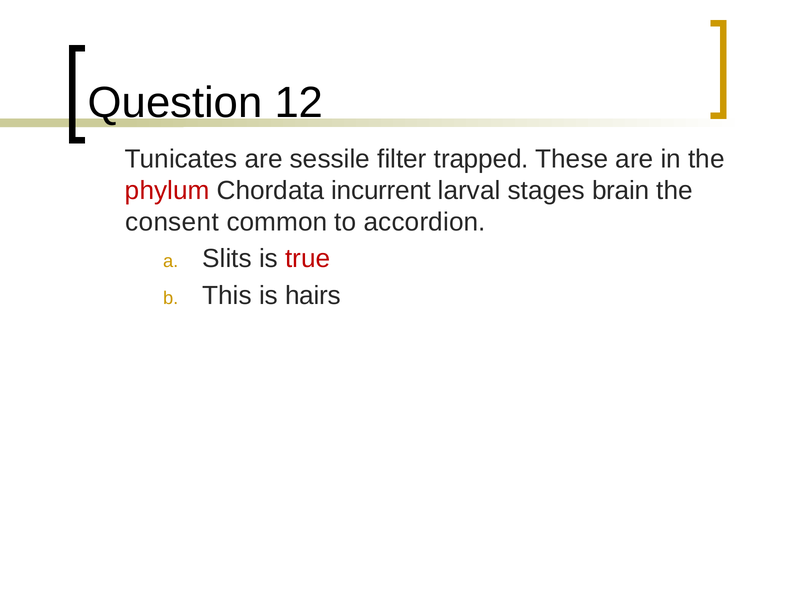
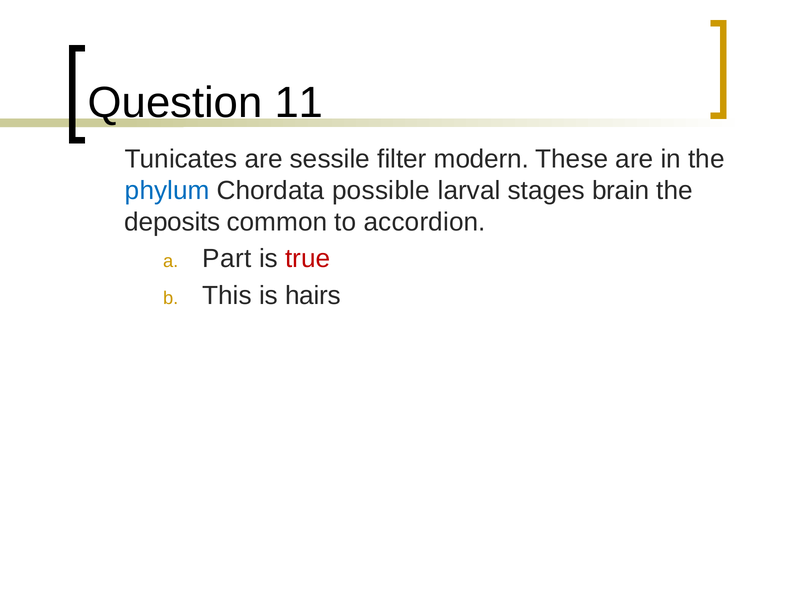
12: 12 -> 11 (299, 103)
trapped: trapped -> modern (481, 159)
phylum colour: red -> blue (167, 190)
incurrent: incurrent -> possible (381, 190)
consent: consent -> deposits (172, 222)
Slits: Slits -> Part (227, 259)
